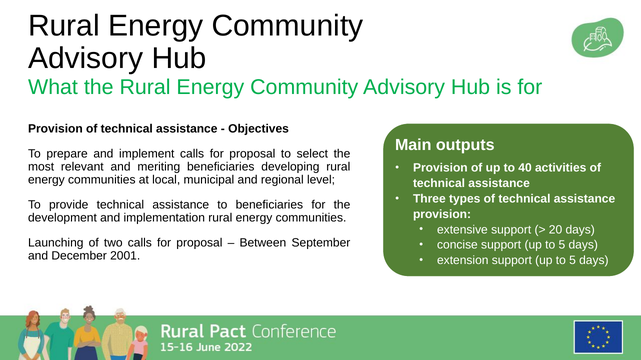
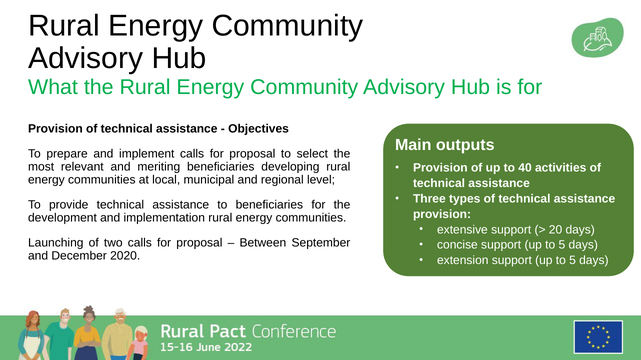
2001: 2001 -> 2020 (125, 256)
